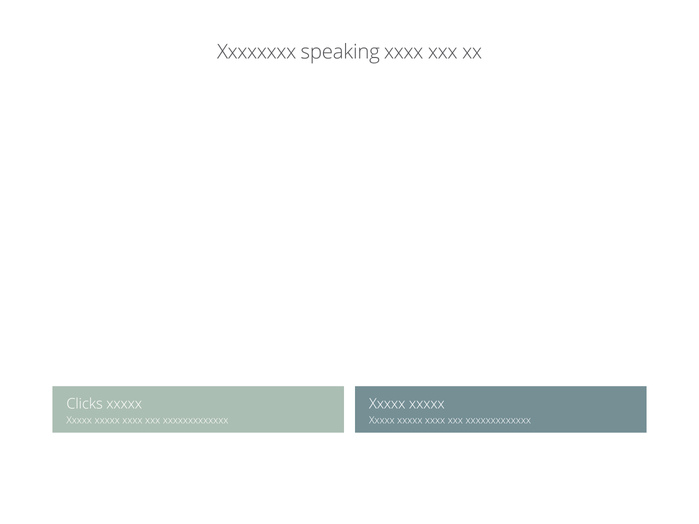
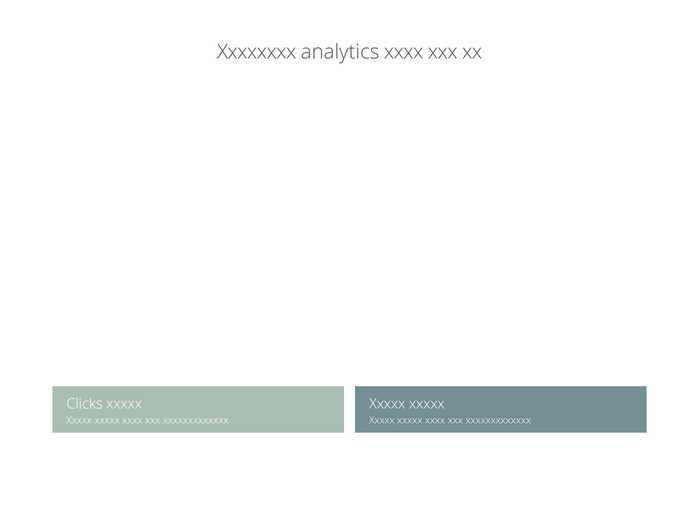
speaking: speaking -> analytics (340, 52)
